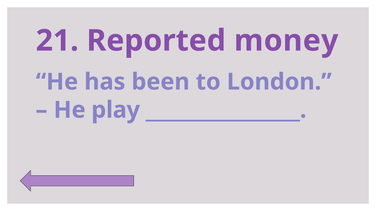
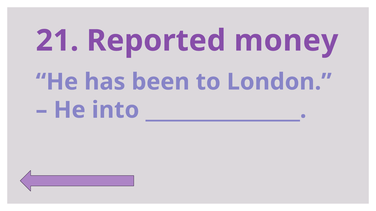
play: play -> into (115, 110)
